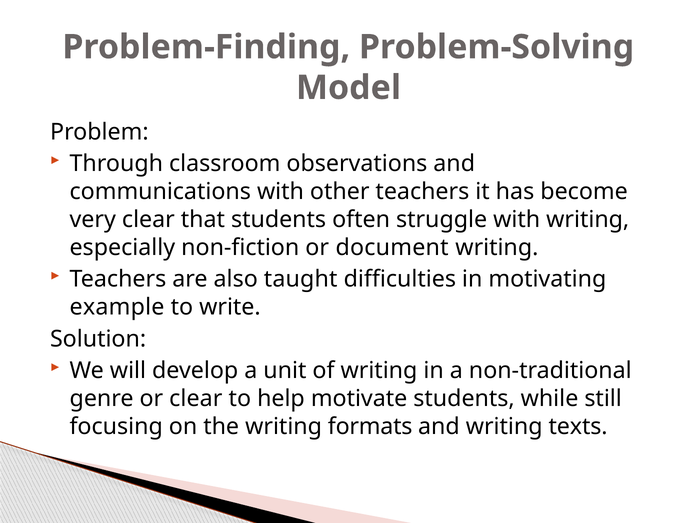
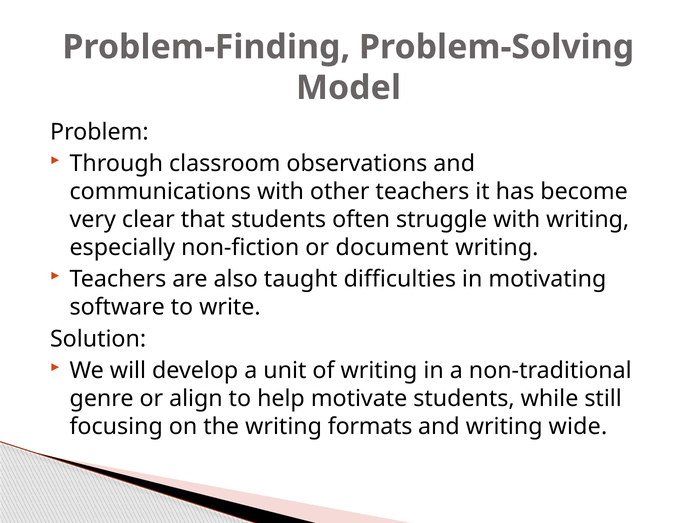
example: example -> software (117, 307)
or clear: clear -> align (196, 398)
texts: texts -> wide (578, 426)
